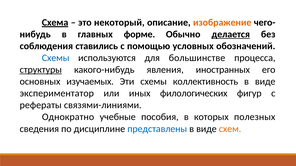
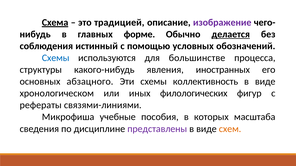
некоторый: некоторый -> традицией (119, 23)
изображение colour: orange -> purple (222, 23)
ставились: ставились -> истинный (97, 46)
структуры underline: present -> none (41, 70)
изучаемых: изучаемых -> абзацного (90, 82)
экспериментатор: экспериментатор -> хронологическом (57, 94)
Однократно: Однократно -> Микрофиша (68, 117)
полезных: полезных -> масштаба (255, 117)
представлены colour: blue -> purple (157, 129)
